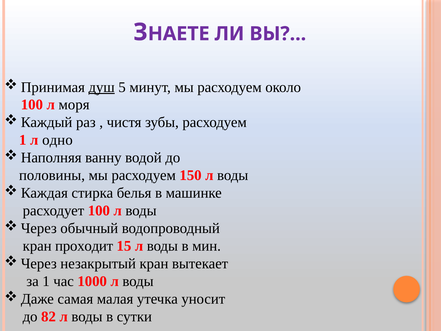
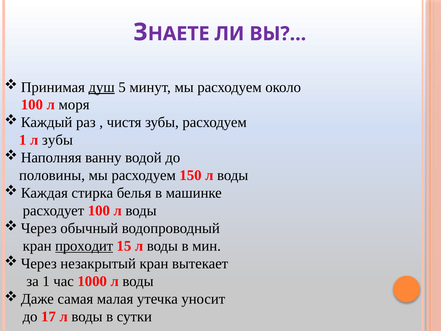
л одно: одно -> зубы (57, 140)
проходит underline: none -> present (84, 246)
82: 82 -> 17 (49, 316)
